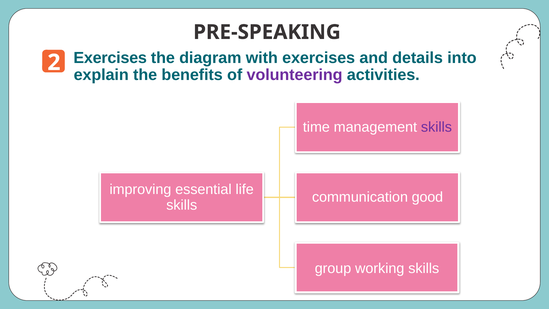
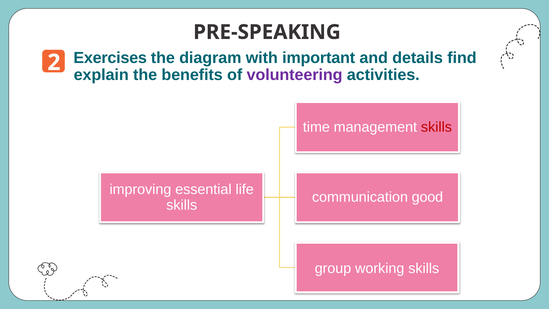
with exercises: exercises -> important (319, 58)
into: into -> find (462, 58)
skills colour: purple -> red (436, 127)
